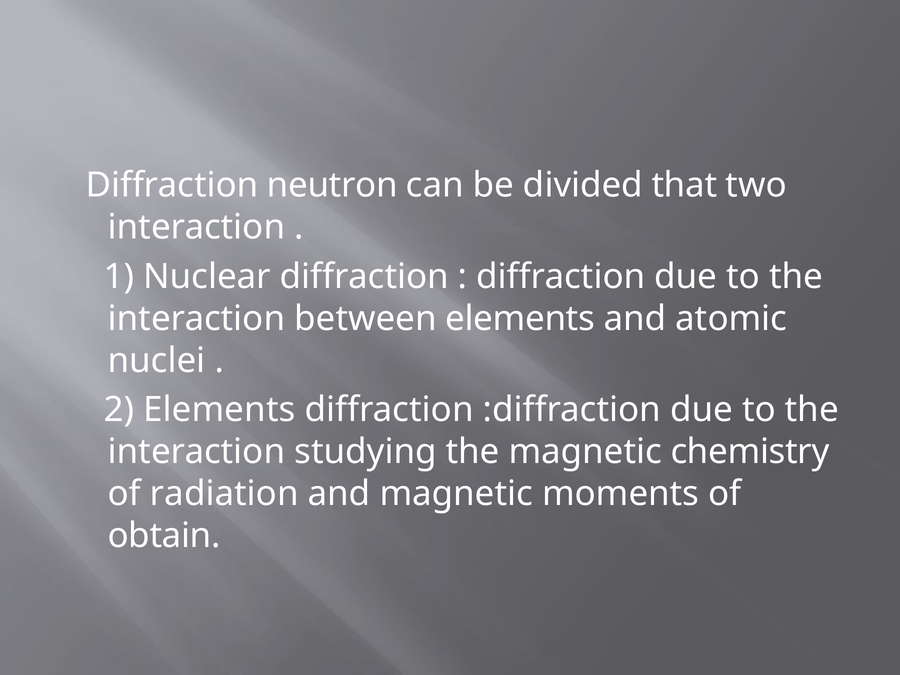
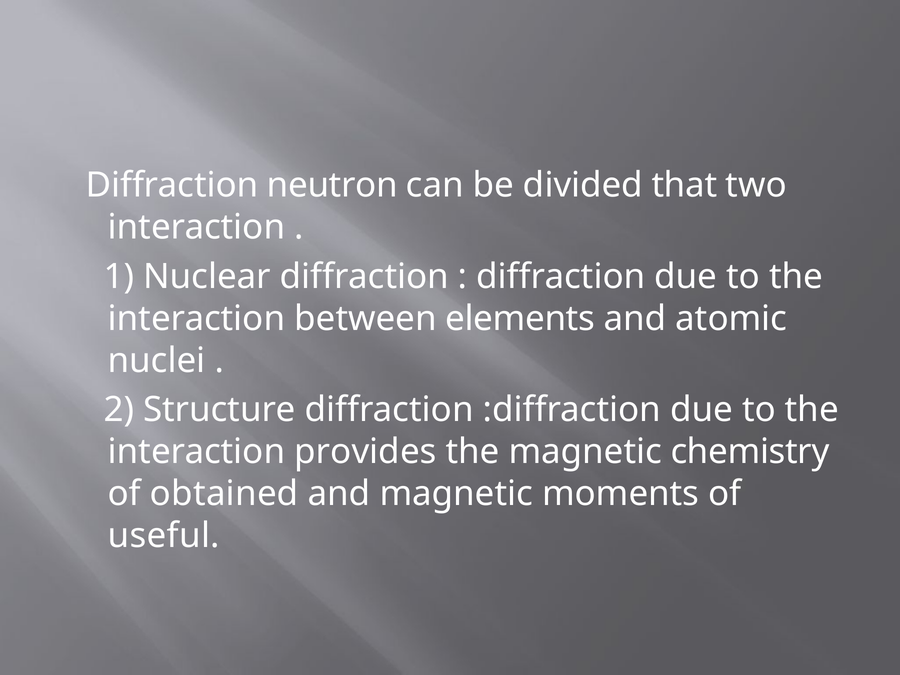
2 Elements: Elements -> Structure (219, 410)
studying: studying -> provides (365, 452)
radiation: radiation -> obtained (224, 494)
obtain: obtain -> useful (164, 536)
